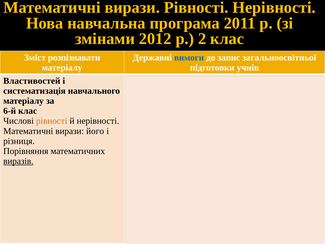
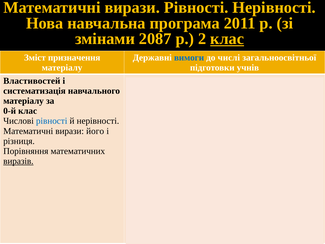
2012: 2012 -> 2087 (155, 39)
клас underline: none -> present (227, 39)
розпізнавати: розпізнавати -> призначення (74, 58)
запис: запис -> числі (229, 58)
6-й: 6-й -> 0-й (10, 111)
рівності colour: orange -> blue (52, 121)
